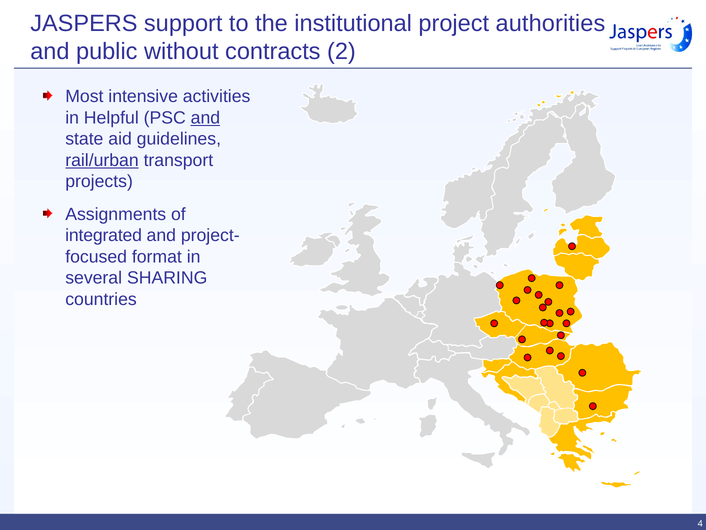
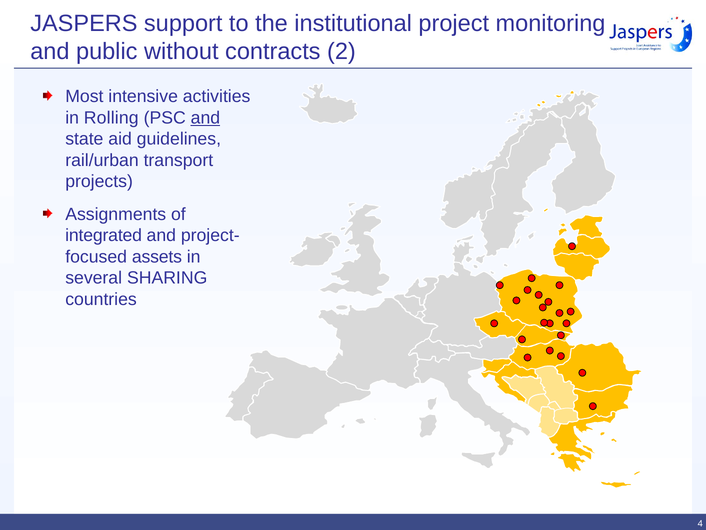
authorities: authorities -> monitoring (551, 23)
Helpful: Helpful -> Rolling (111, 118)
rail/urban underline: present -> none (102, 160)
format: format -> assets (157, 257)
